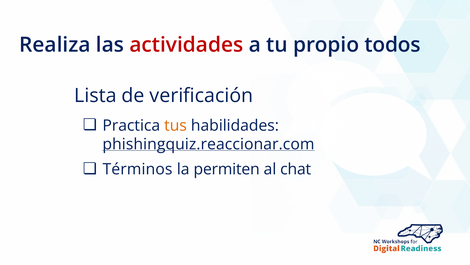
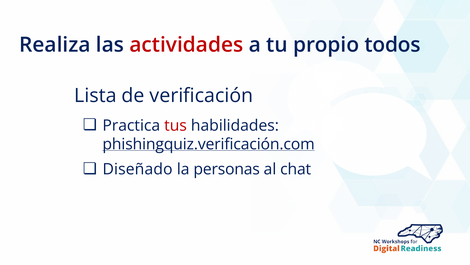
tus colour: orange -> red (176, 125)
phishingquiz.reaccionar.com: phishingquiz.reaccionar.com -> phishingquiz.verificación.com (209, 144)
Términos: Términos -> Diseñado (138, 169)
permiten: permiten -> personas (227, 169)
